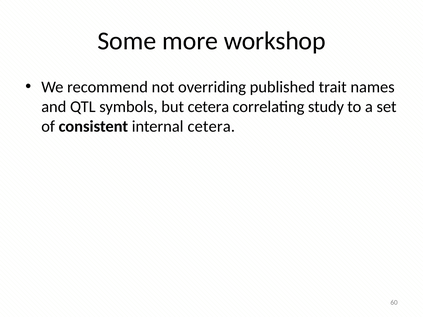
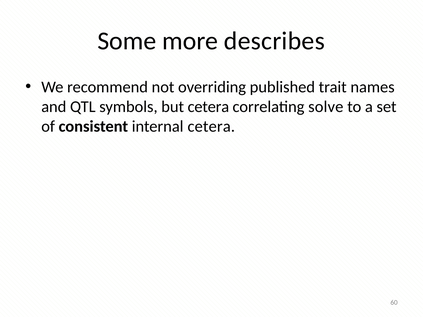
workshop: workshop -> describes (274, 41)
study: study -> solve (326, 107)
